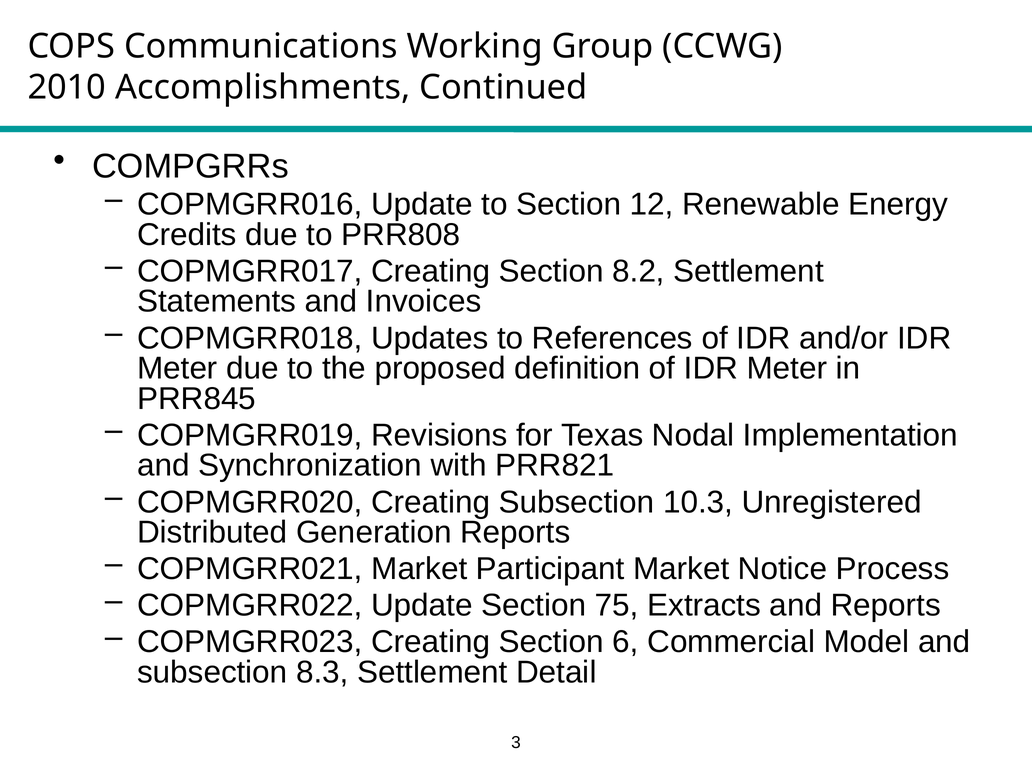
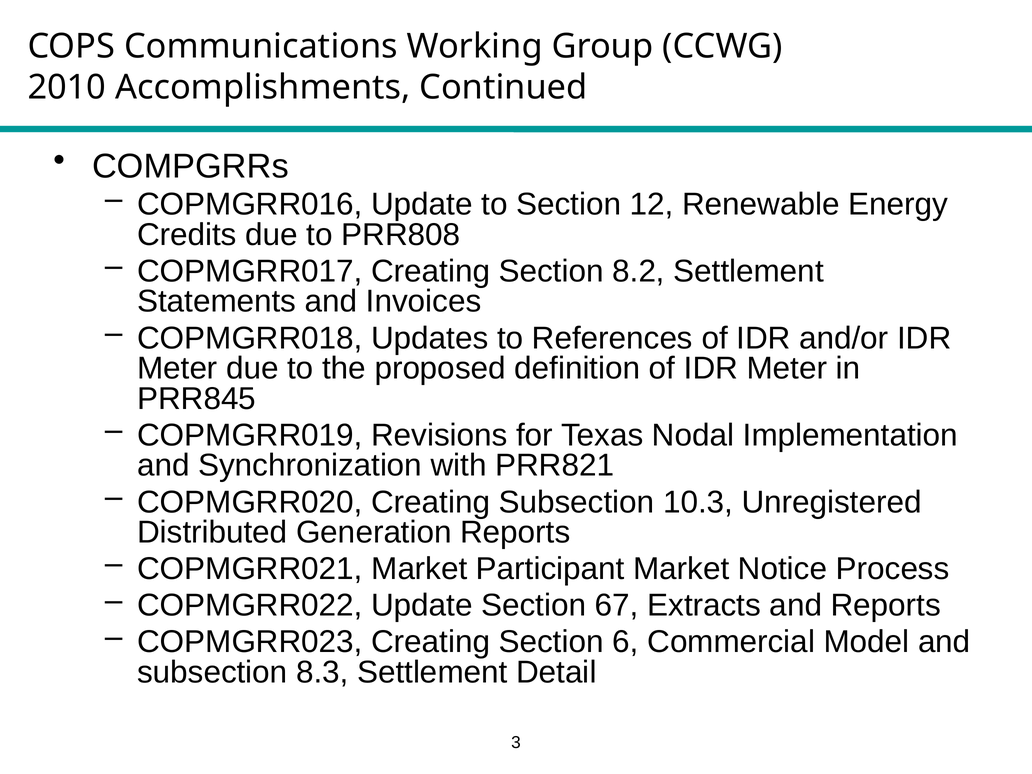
75: 75 -> 67 (617, 606)
